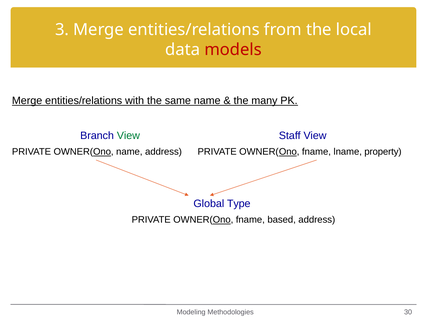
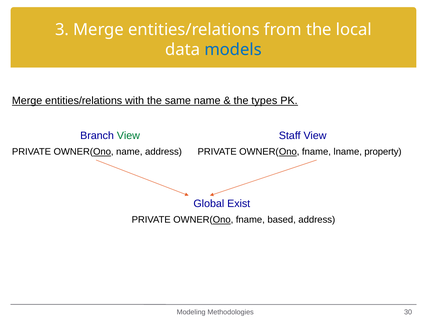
models colour: red -> blue (233, 50)
many: many -> types (264, 101)
Type: Type -> Exist (239, 204)
